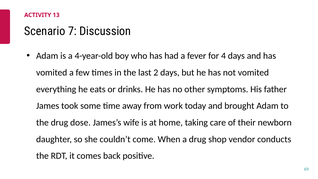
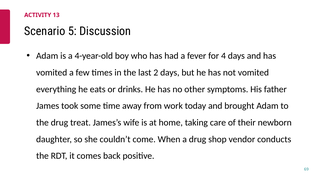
7: 7 -> 5 (72, 31)
dose: dose -> treat (81, 123)
